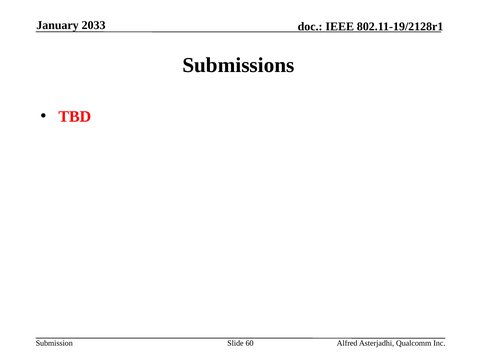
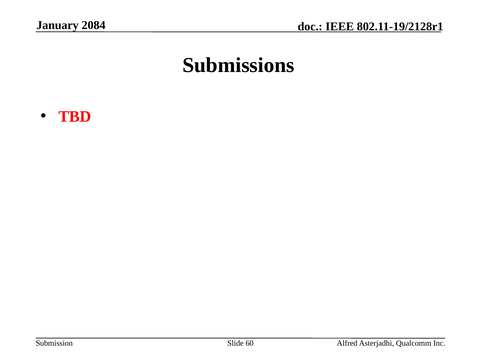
2033: 2033 -> 2084 (94, 25)
